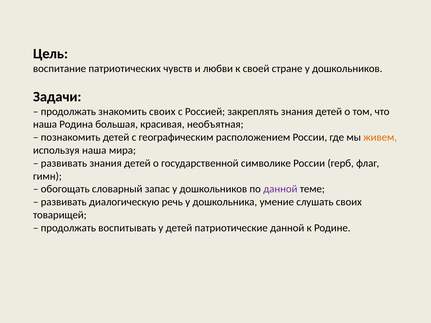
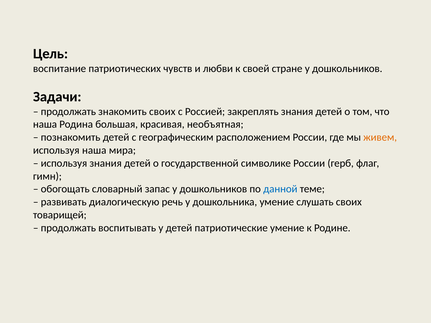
развивать: развивать -> используя (64, 163)
данной colour: purple -> blue (280, 189)
патриотические данной: данной -> умение (287, 228)
